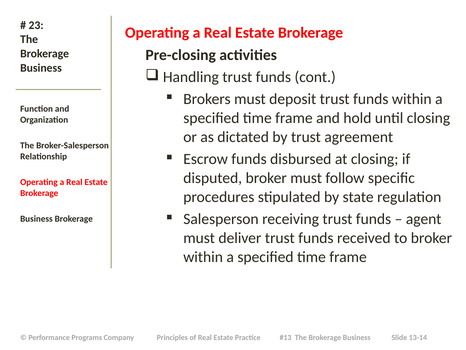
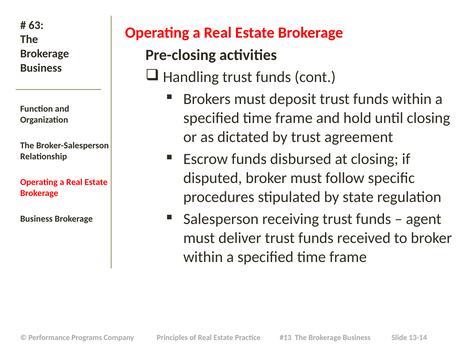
23: 23 -> 63 (36, 25)
